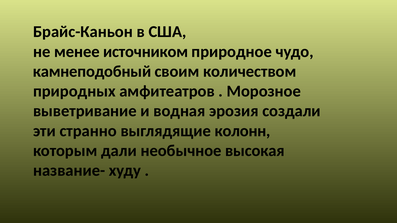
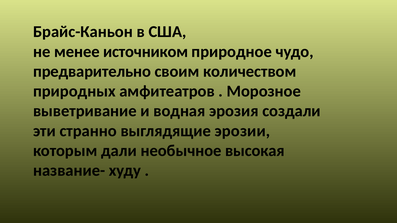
камнеподобный: камнеподобный -> предварительно (92, 72)
колонн: колонн -> эрозии (242, 131)
